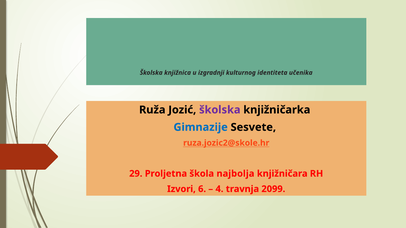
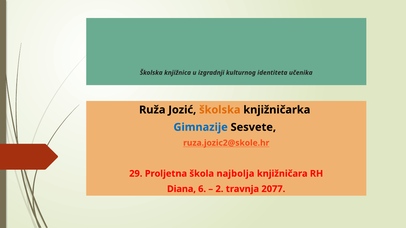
školska colour: purple -> orange (220, 110)
Izvori: Izvori -> Diana (181, 189)
4: 4 -> 2 (219, 189)
2099: 2099 -> 2077 (273, 189)
